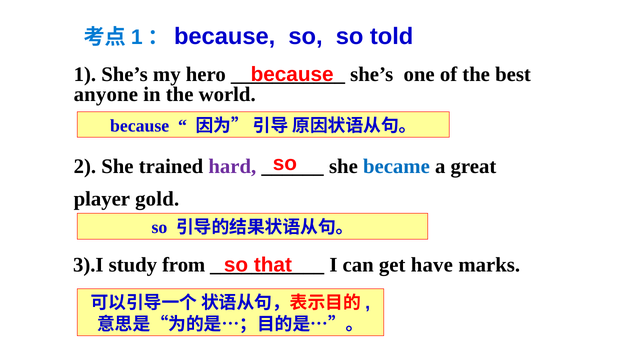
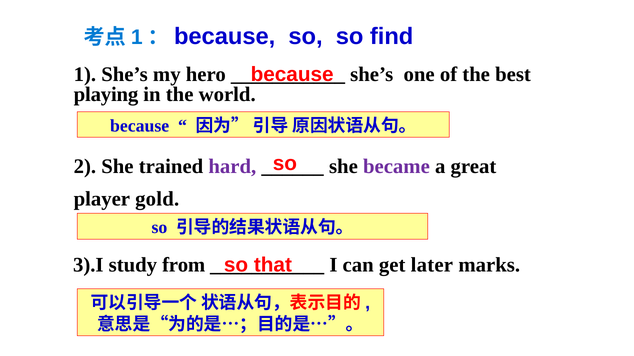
told: told -> find (392, 37)
anyone: anyone -> playing (106, 95)
became colour: blue -> purple (396, 167)
have: have -> later (432, 266)
